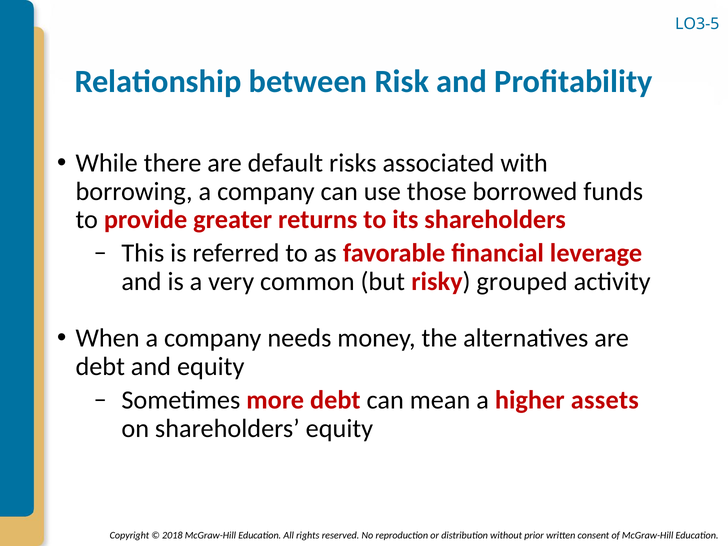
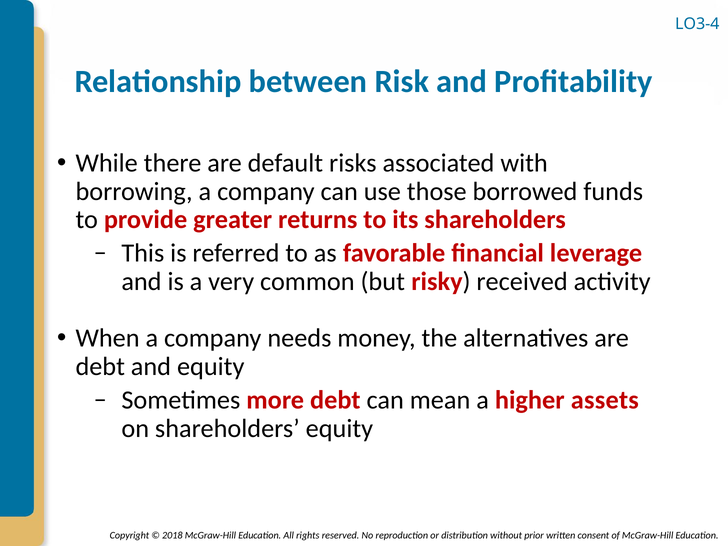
LO3-5: LO3-5 -> LO3-4 (697, 24)
grouped: grouped -> received (522, 282)
